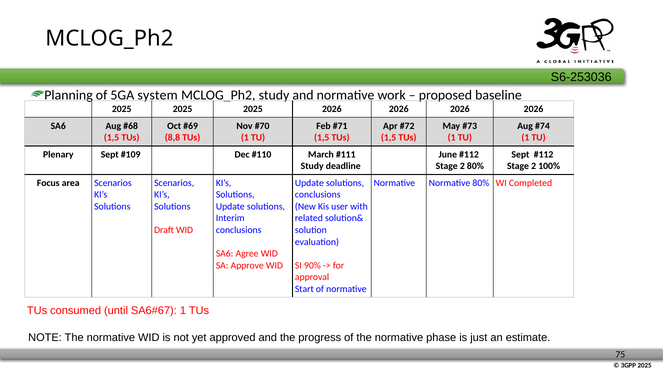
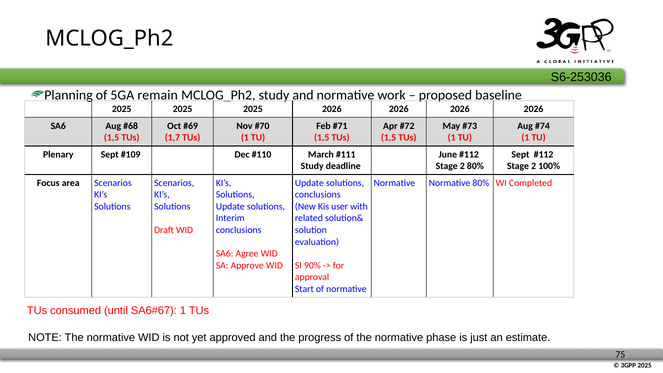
system: system -> remain (158, 95)
8,8: 8,8 -> 1,7 (172, 138)
